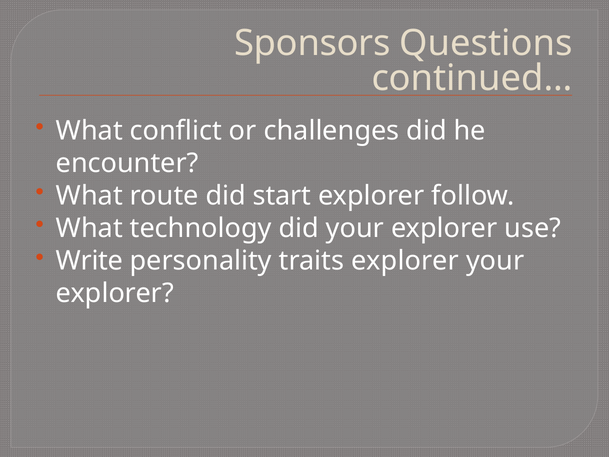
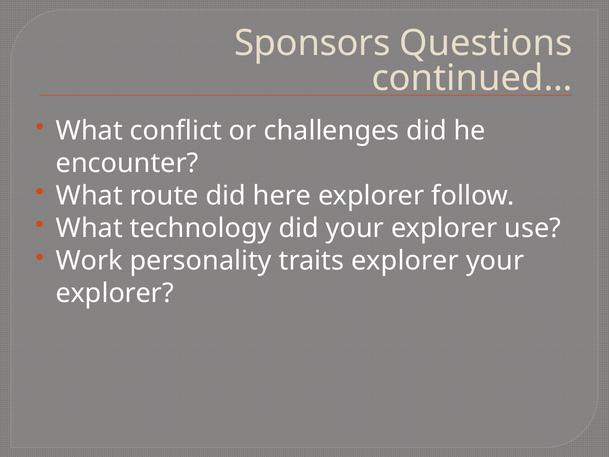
start: start -> here (282, 196)
Write: Write -> Work (89, 261)
